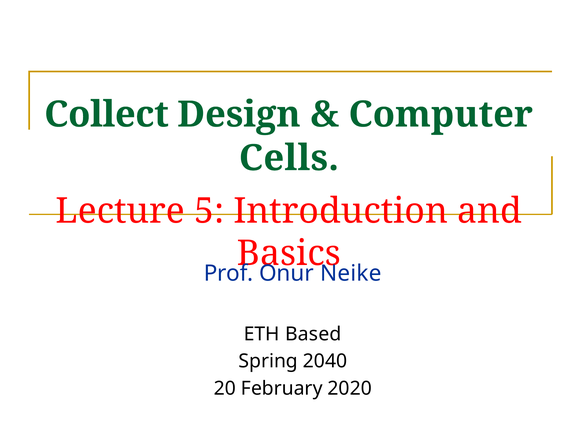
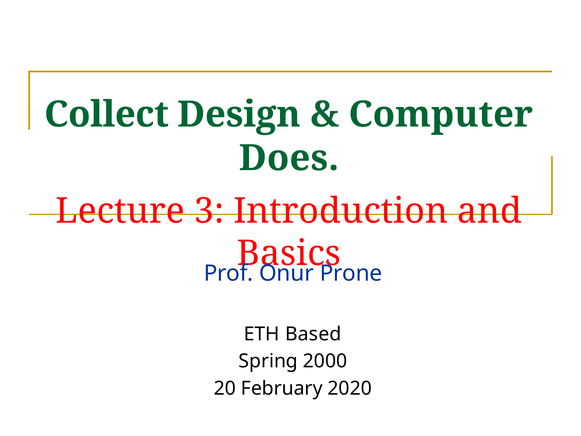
Cells: Cells -> Does (289, 158)
5: 5 -> 3 (209, 211)
Neike: Neike -> Prone (351, 273)
2040: 2040 -> 2000 (325, 361)
